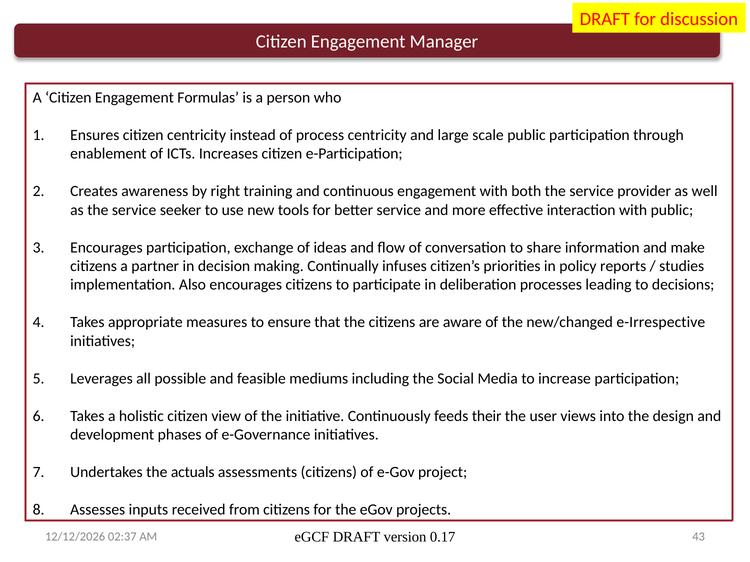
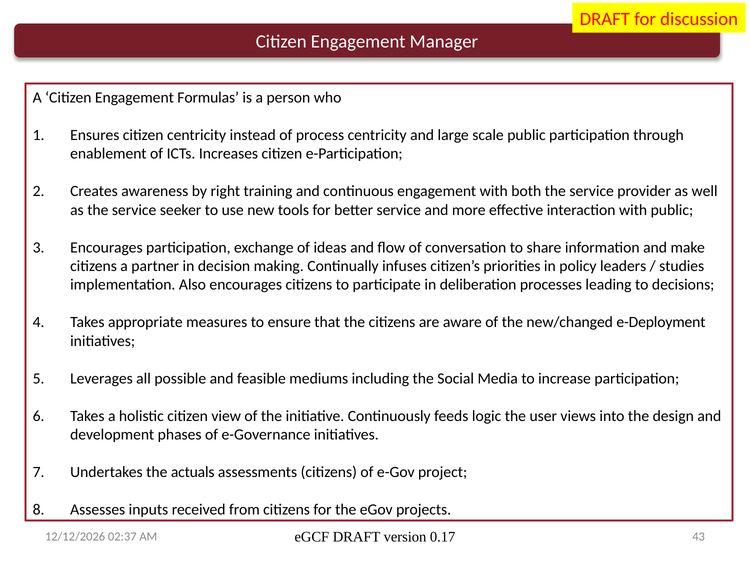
reports: reports -> leaders (623, 266)
e-Irrespective: e-Irrespective -> e-Deployment (661, 323)
their: their -> logic (487, 416)
